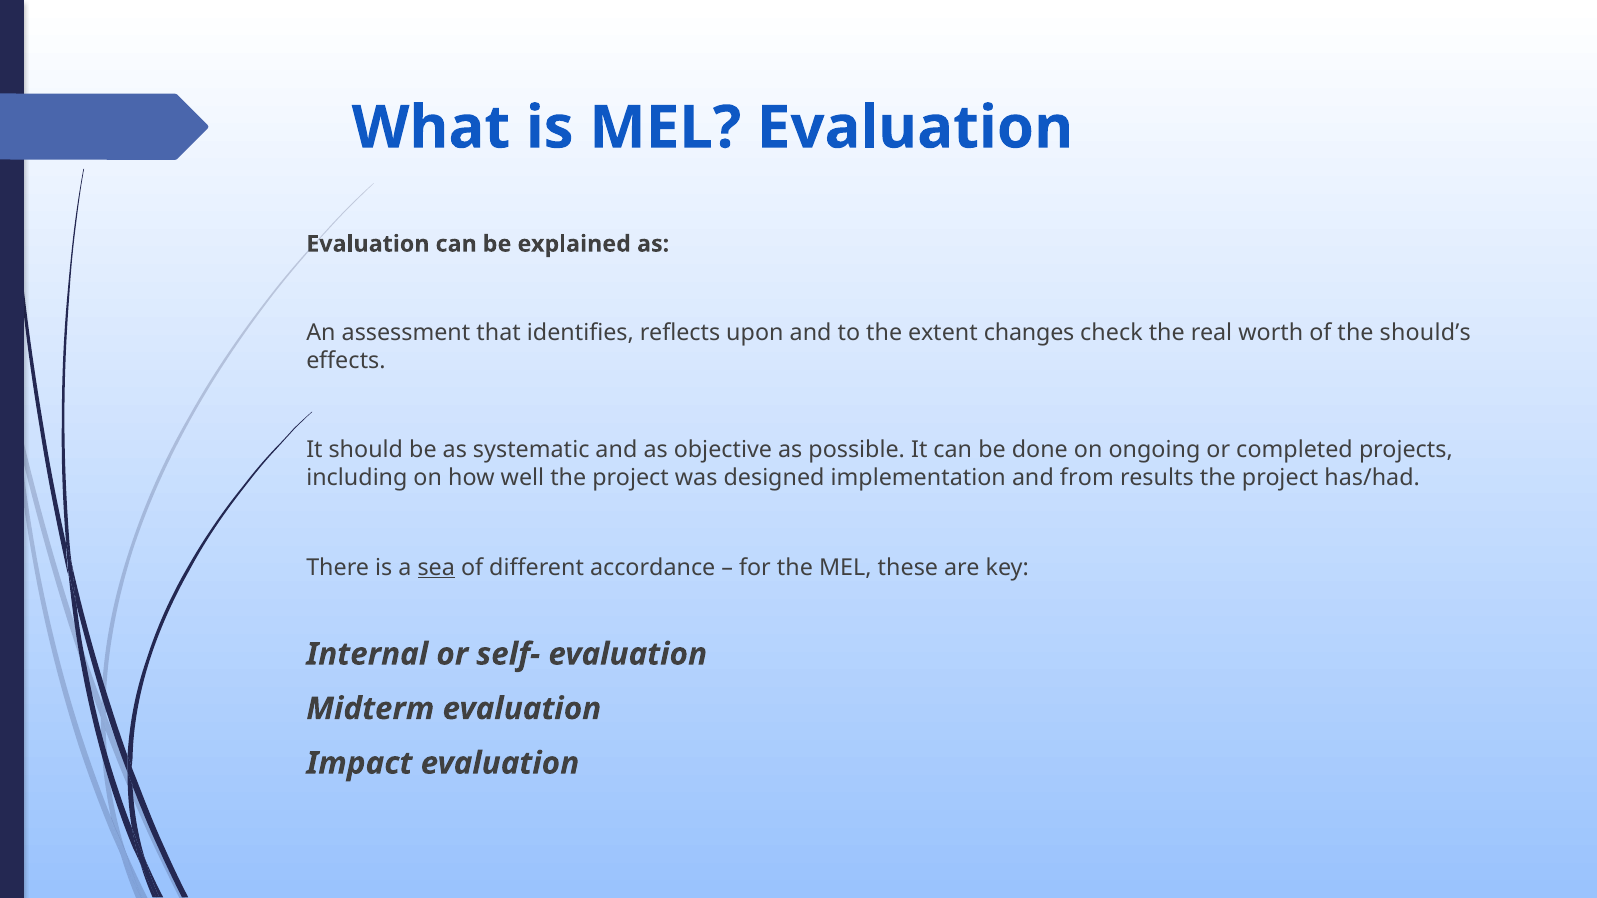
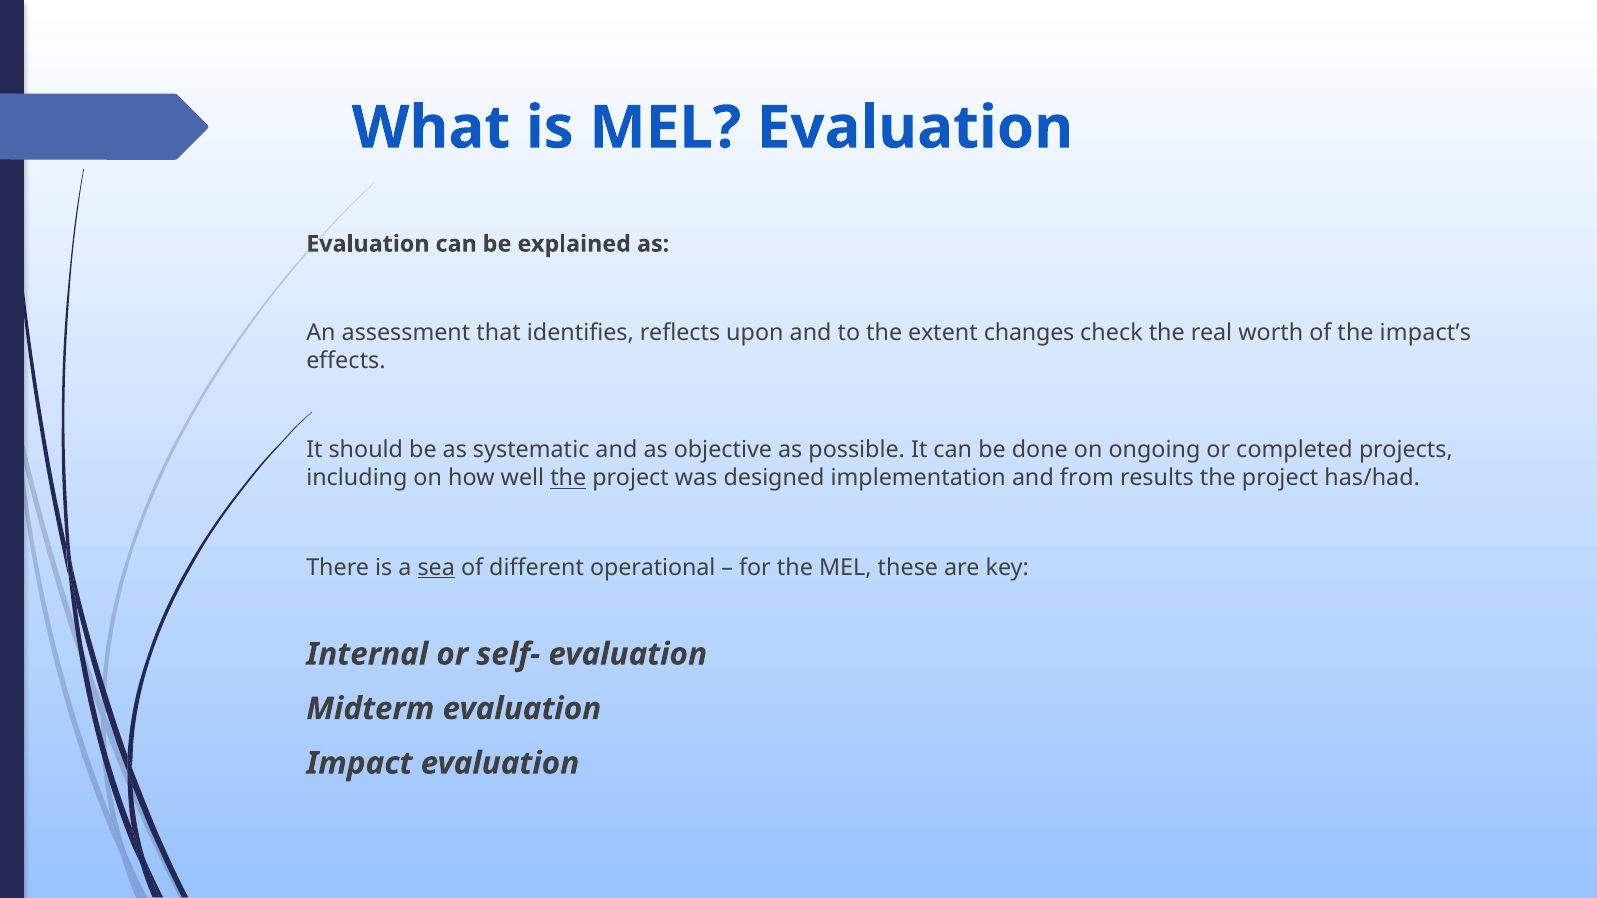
should’s: should’s -> impact’s (1425, 333)
the underline: none -> present (568, 478)
accordance: accordance -> operational (653, 568)
